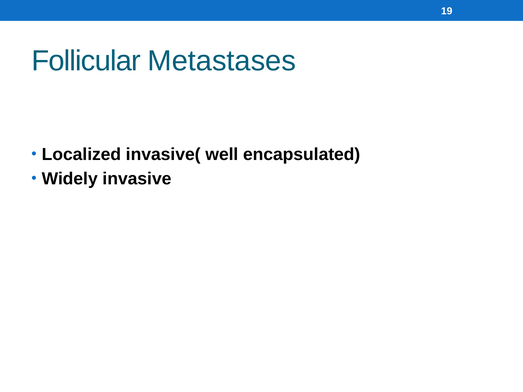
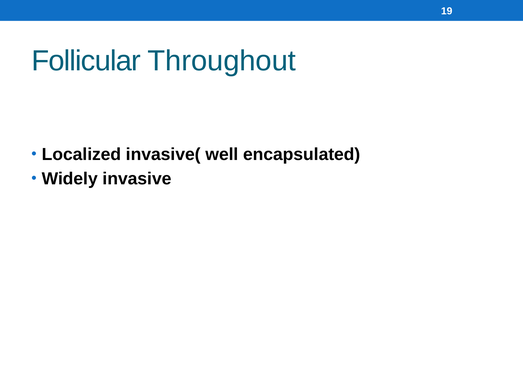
Metastases: Metastases -> Throughout (222, 61)
